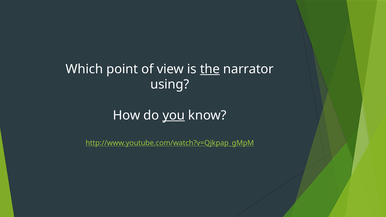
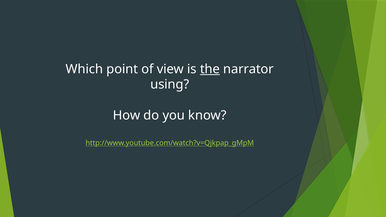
you underline: present -> none (174, 115)
